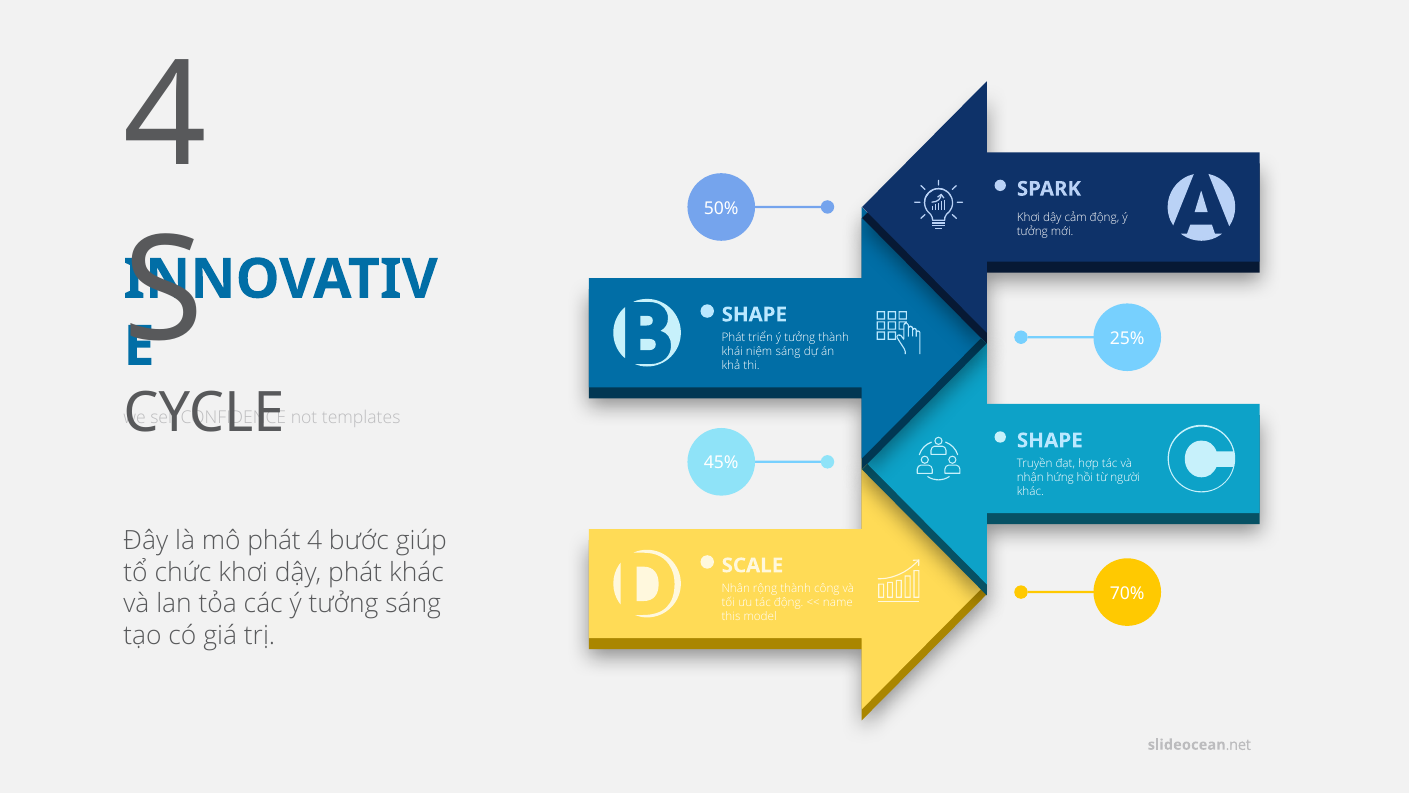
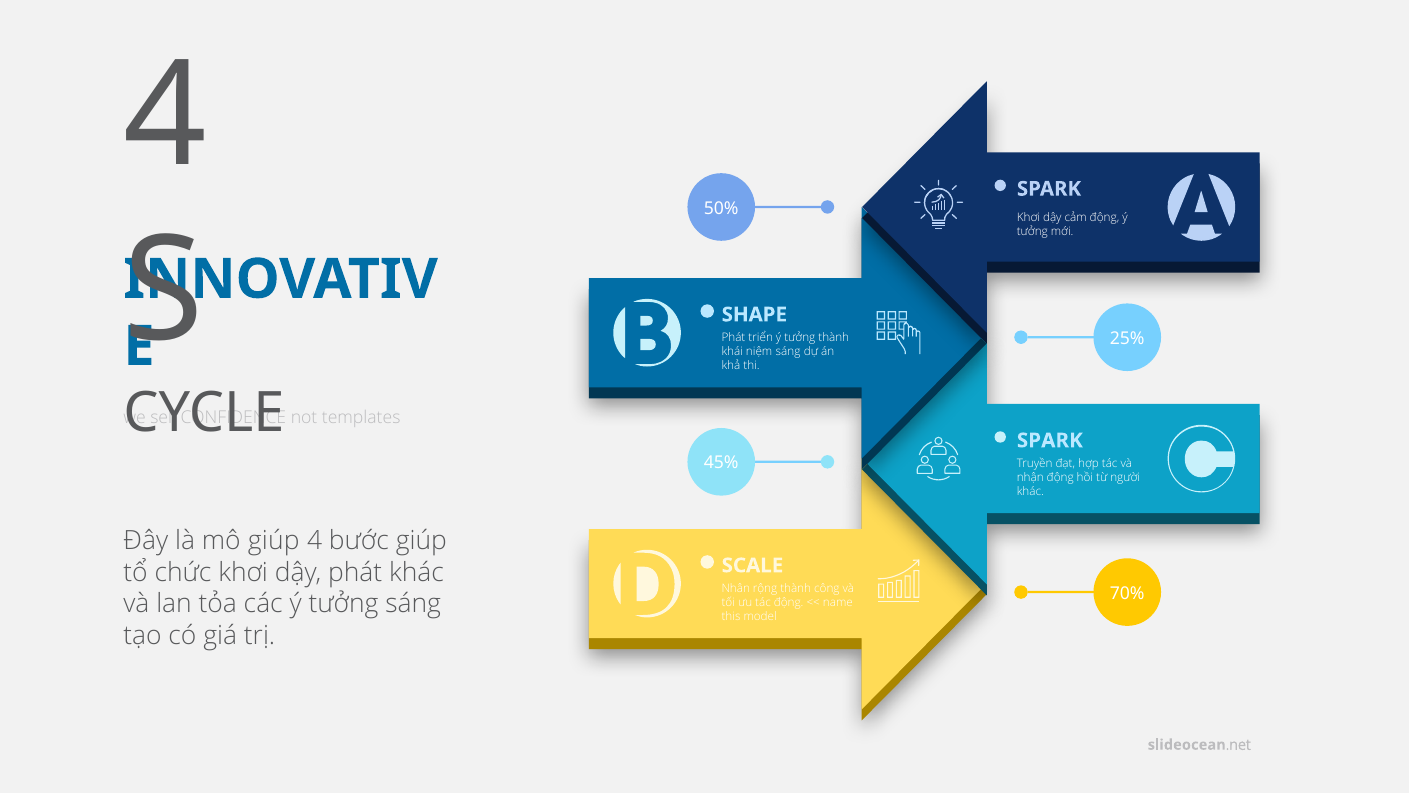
SHAPE: SHAPE -> SPARK (1050, 440)
nhận hứng: hứng -> động (1060, 477)
mô phát: phát -> giúp (274, 541)
